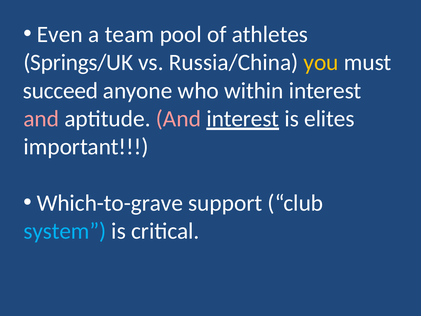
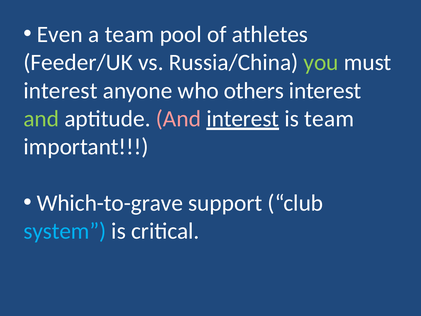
Springs/UK: Springs/UK -> Feeder/UK (78, 62)
you colour: yellow -> light green (321, 62)
succeed: succeed -> interest (60, 91)
within: within -> others (254, 91)
and colour: pink -> light green (41, 119)
is elites: elites -> team (329, 119)
